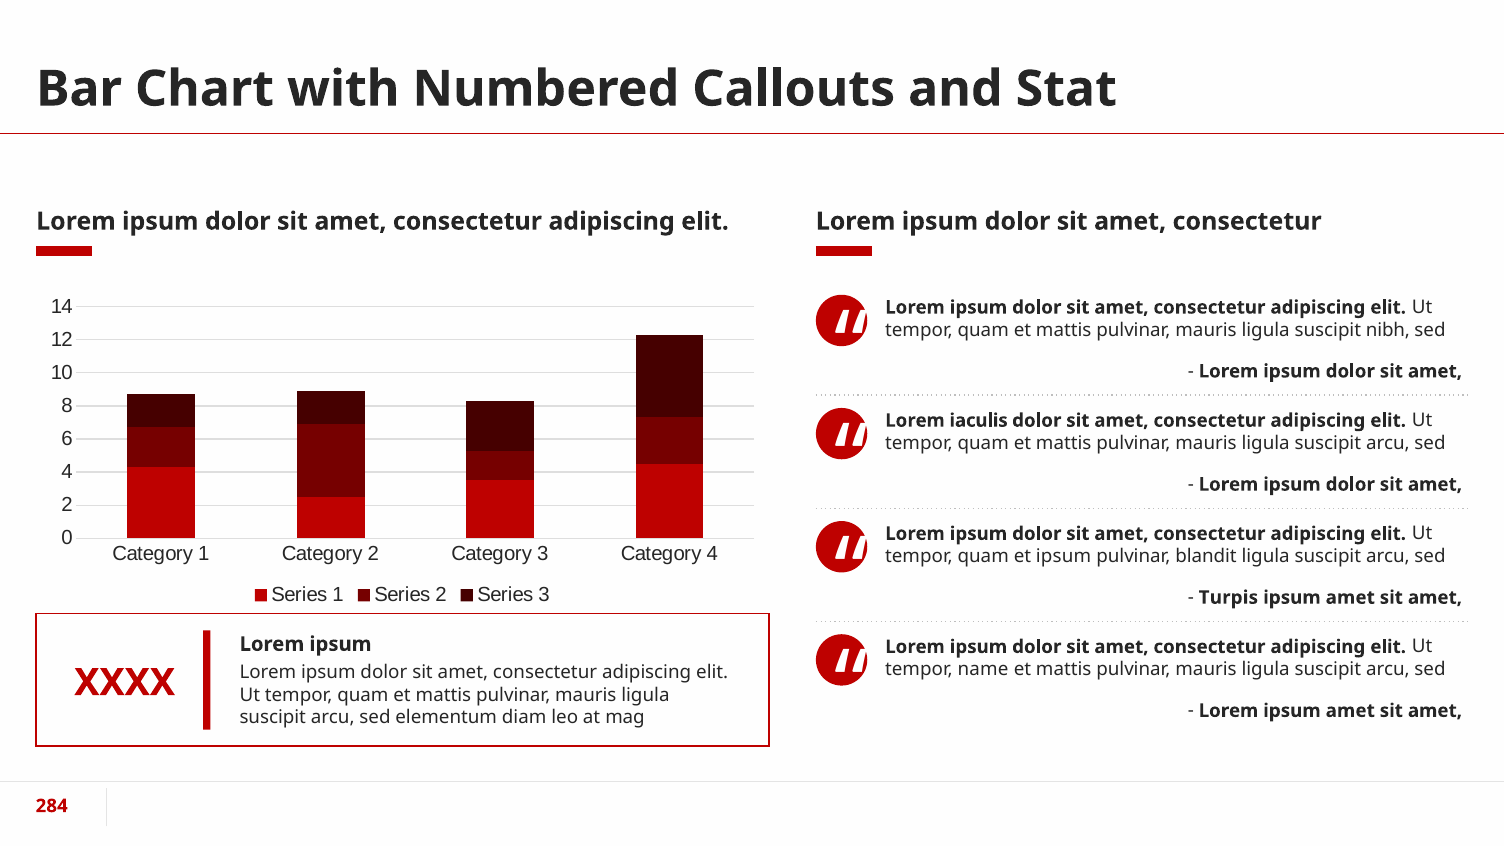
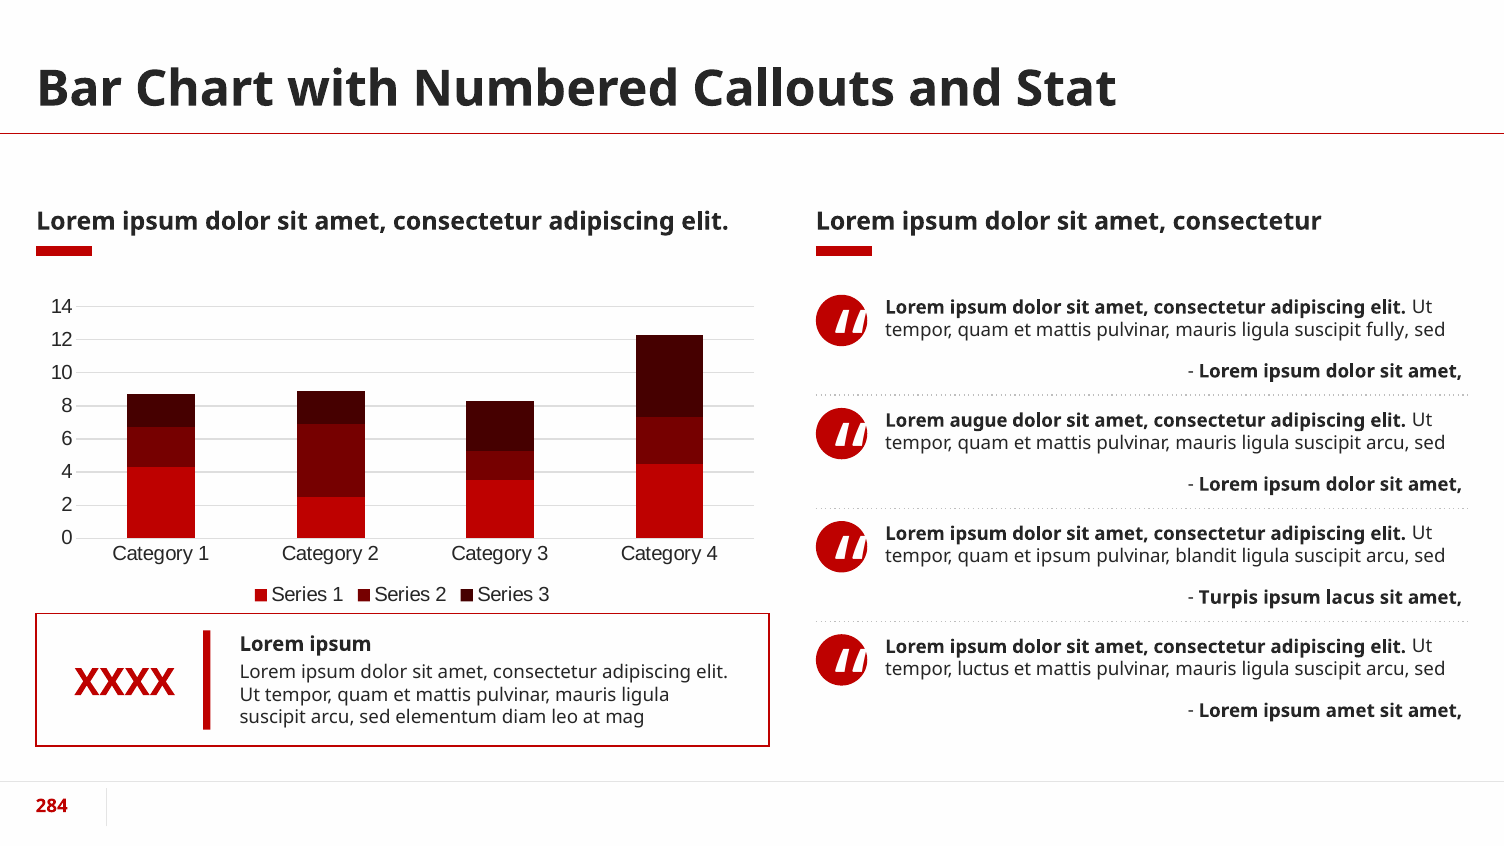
nibh: nibh -> fully (1388, 330)
iaculis: iaculis -> augue (979, 421)
amet: amet -> lacus (1350, 598)
name: name -> luctus (983, 669)
